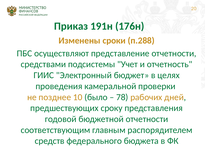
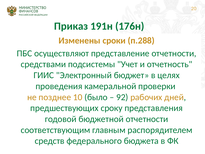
78: 78 -> 92 (122, 97)
